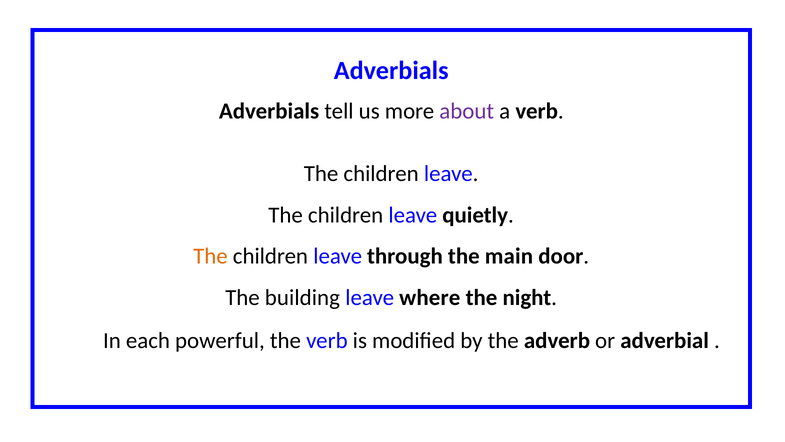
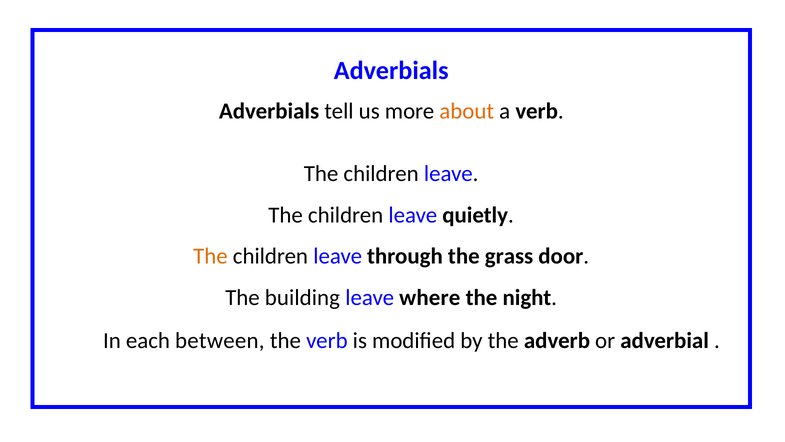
about colour: purple -> orange (467, 111)
main: main -> grass (509, 256)
powerful: powerful -> between (220, 340)
